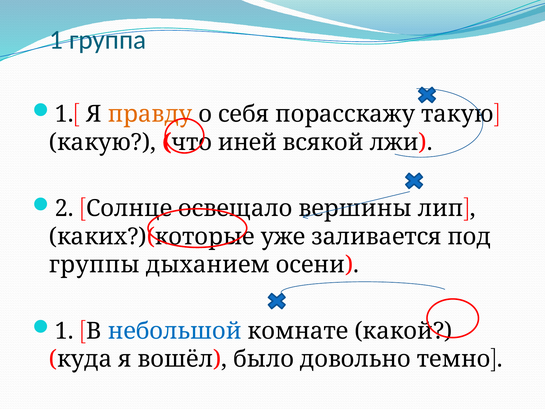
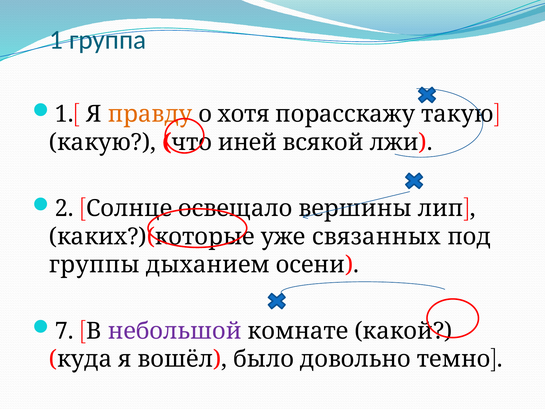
себя: себя -> хотя (244, 114)
заливается: заливается -> связанных (376, 237)
1: 1 -> 7 (64, 331)
небольшой colour: blue -> purple (175, 331)
